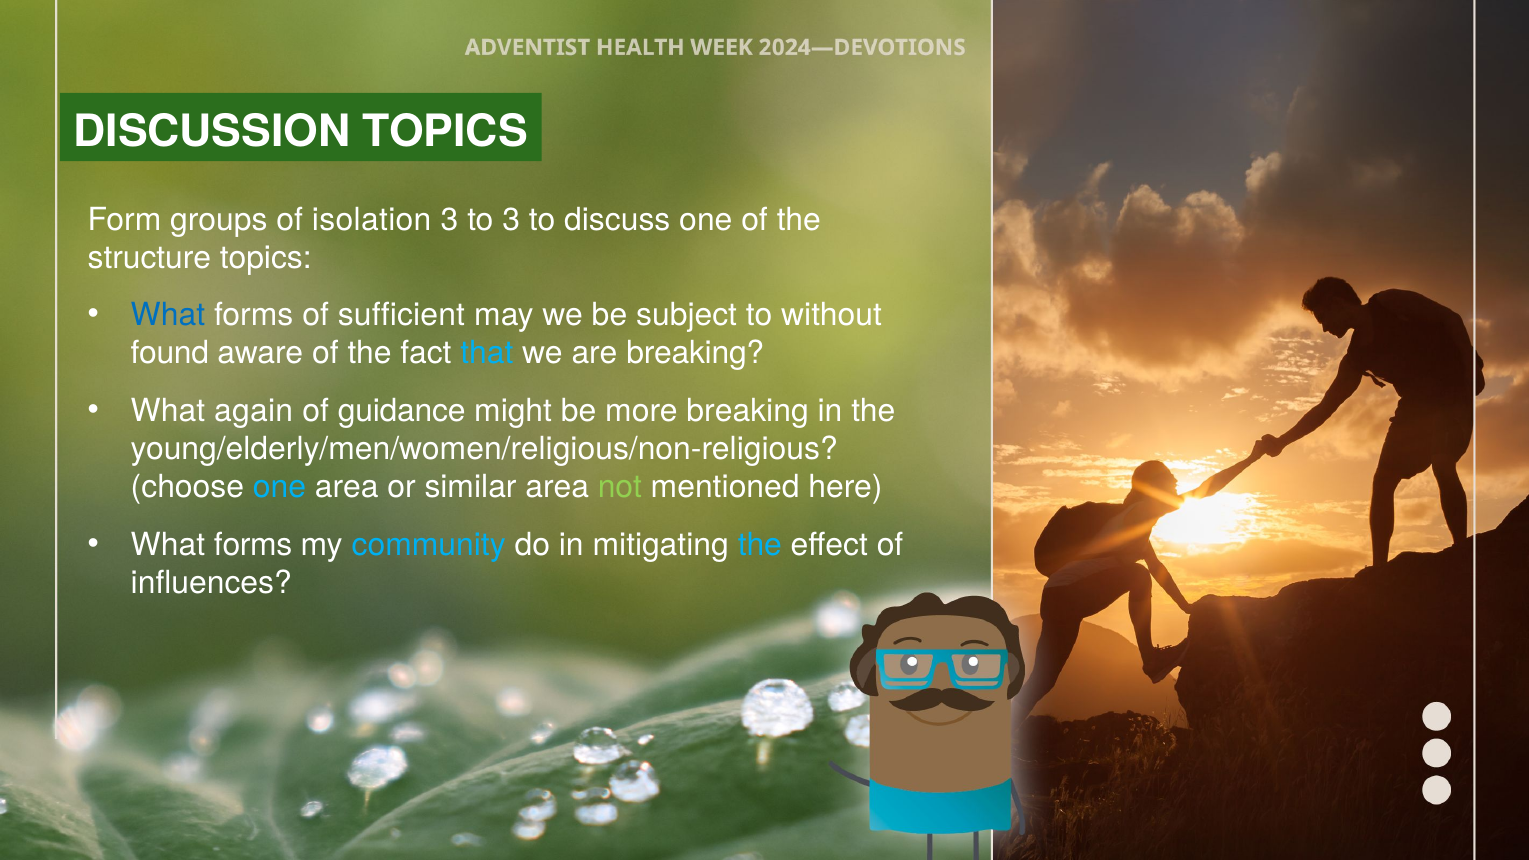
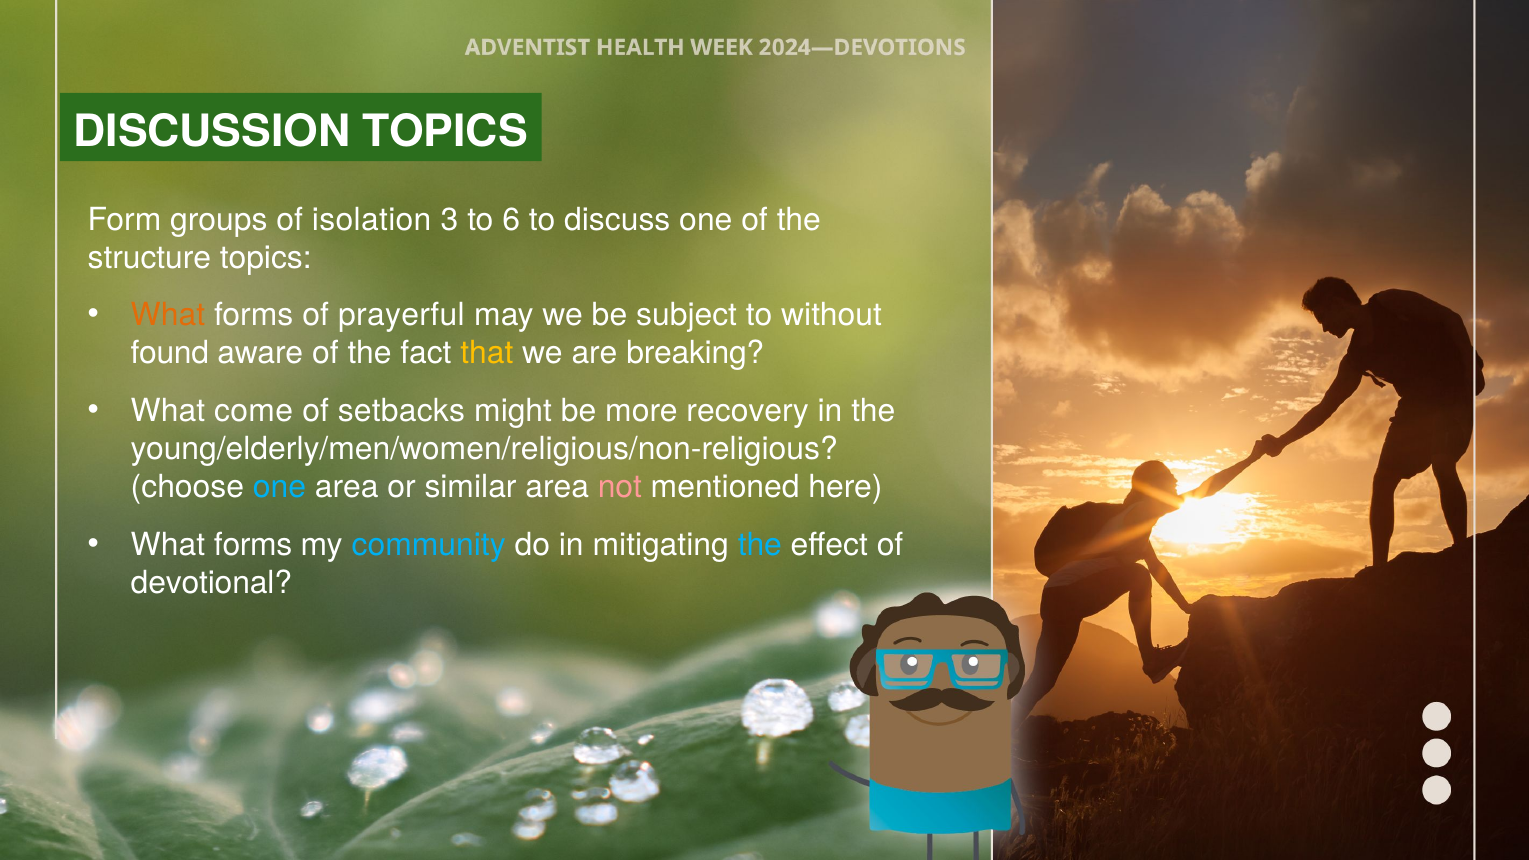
to 3: 3 -> 6 (511, 220)
What colour: blue -> orange (168, 315)
sufficient: sufficient -> prayerful (401, 315)
that colour: light blue -> yellow (487, 353)
again: again -> come (254, 411)
guidance: guidance -> setbacks (401, 411)
more breaking: breaking -> recovery (748, 411)
not colour: light green -> pink (620, 487)
influences: influences -> devotional (211, 583)
